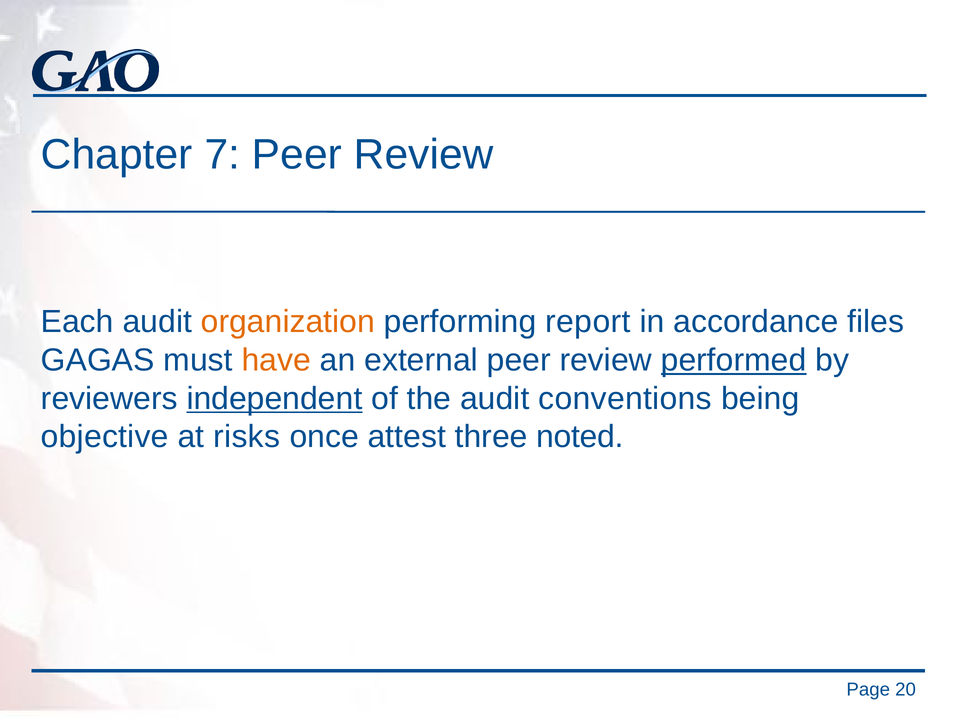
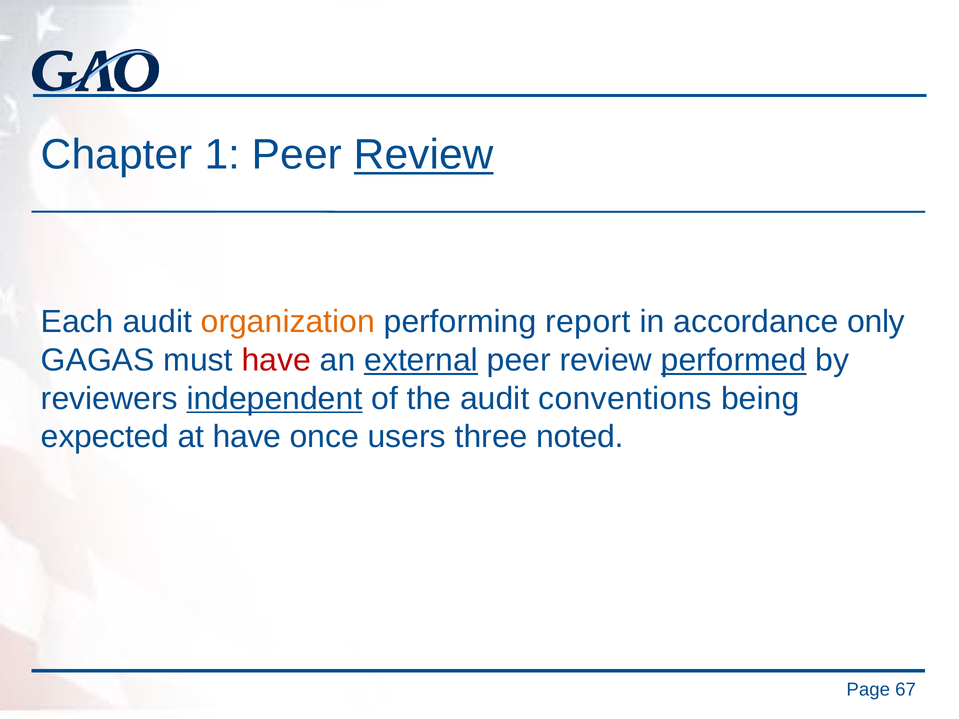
7: 7 -> 1 (222, 155)
Review underline: none -> present (424, 155)
files: files -> only (876, 322)
have colour: orange -> red (276, 360)
external underline: none -> present (421, 360)
objective: objective -> expected (105, 437)
at risks: risks -> have (247, 437)
attest: attest -> users (407, 437)
20: 20 -> 67 (906, 690)
